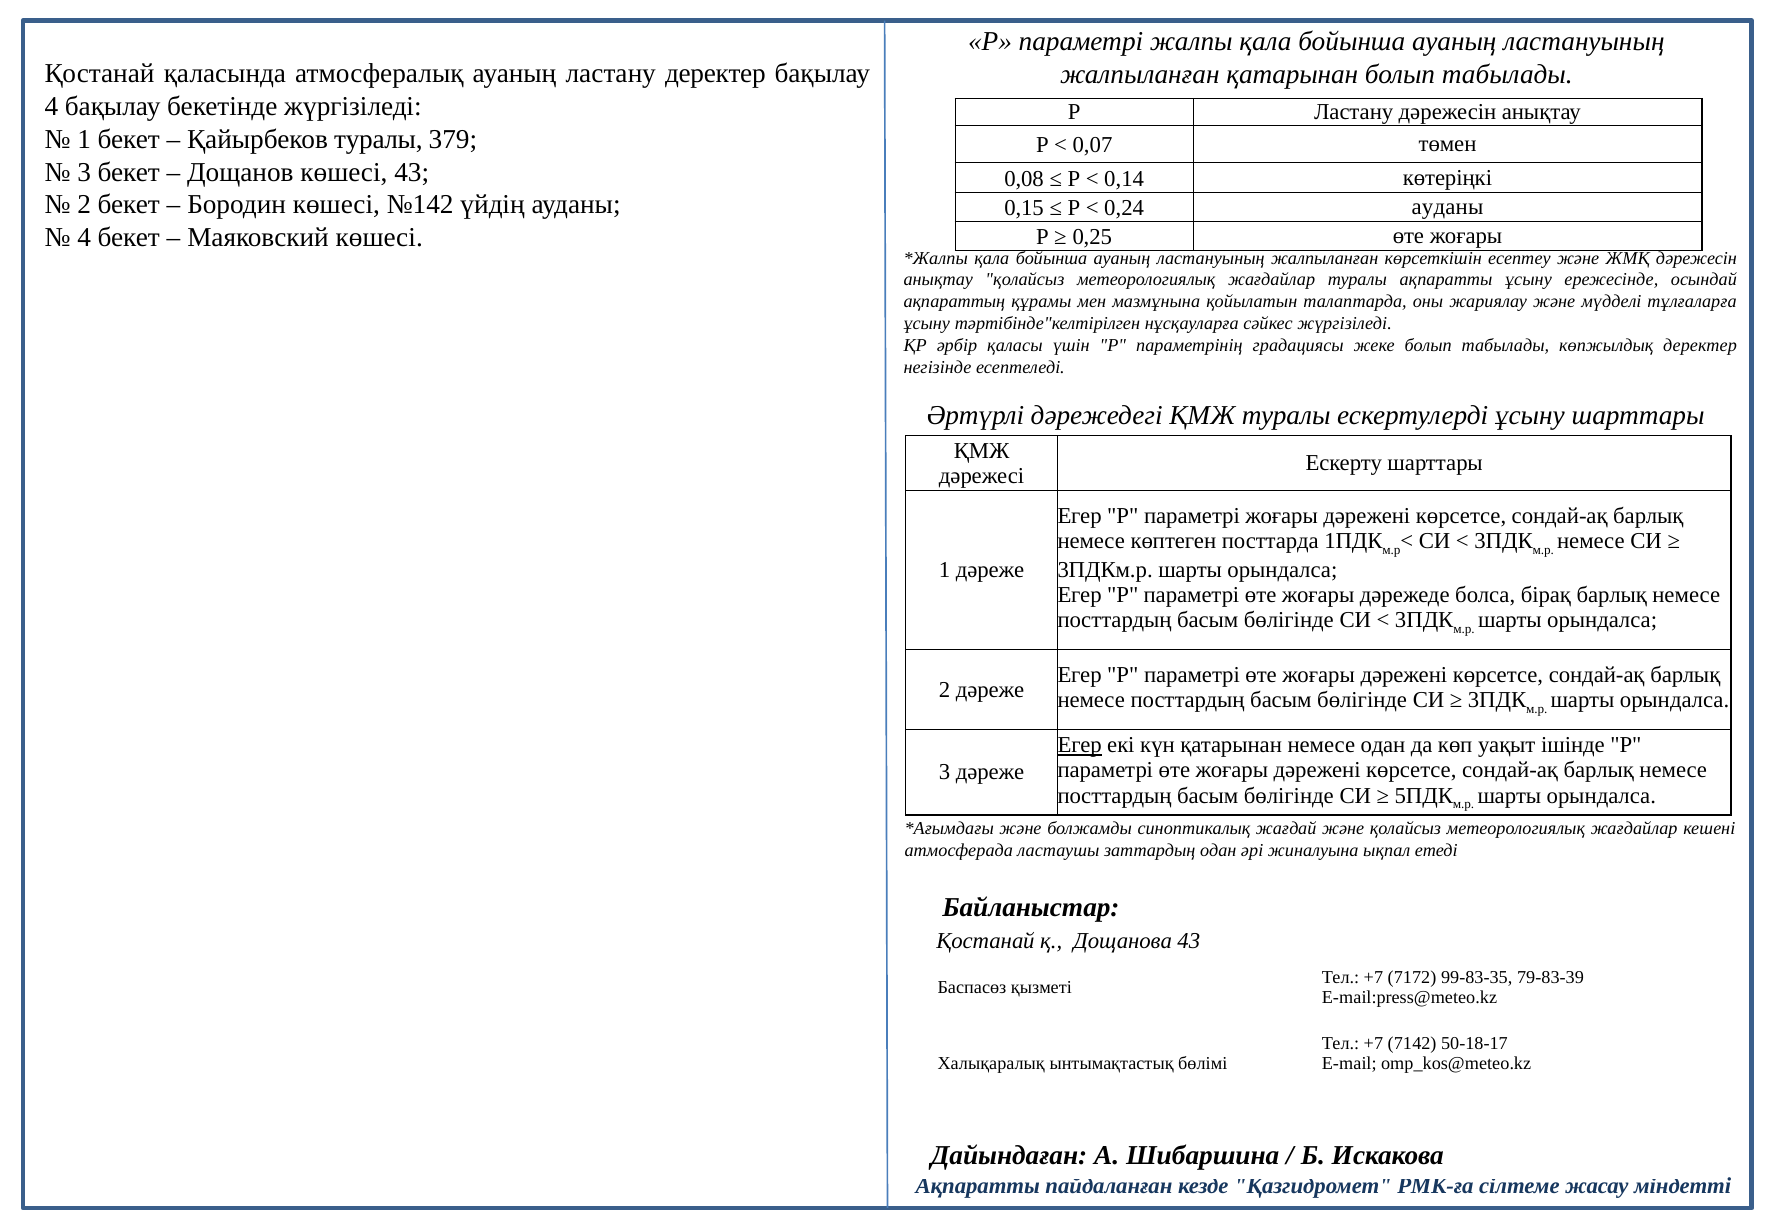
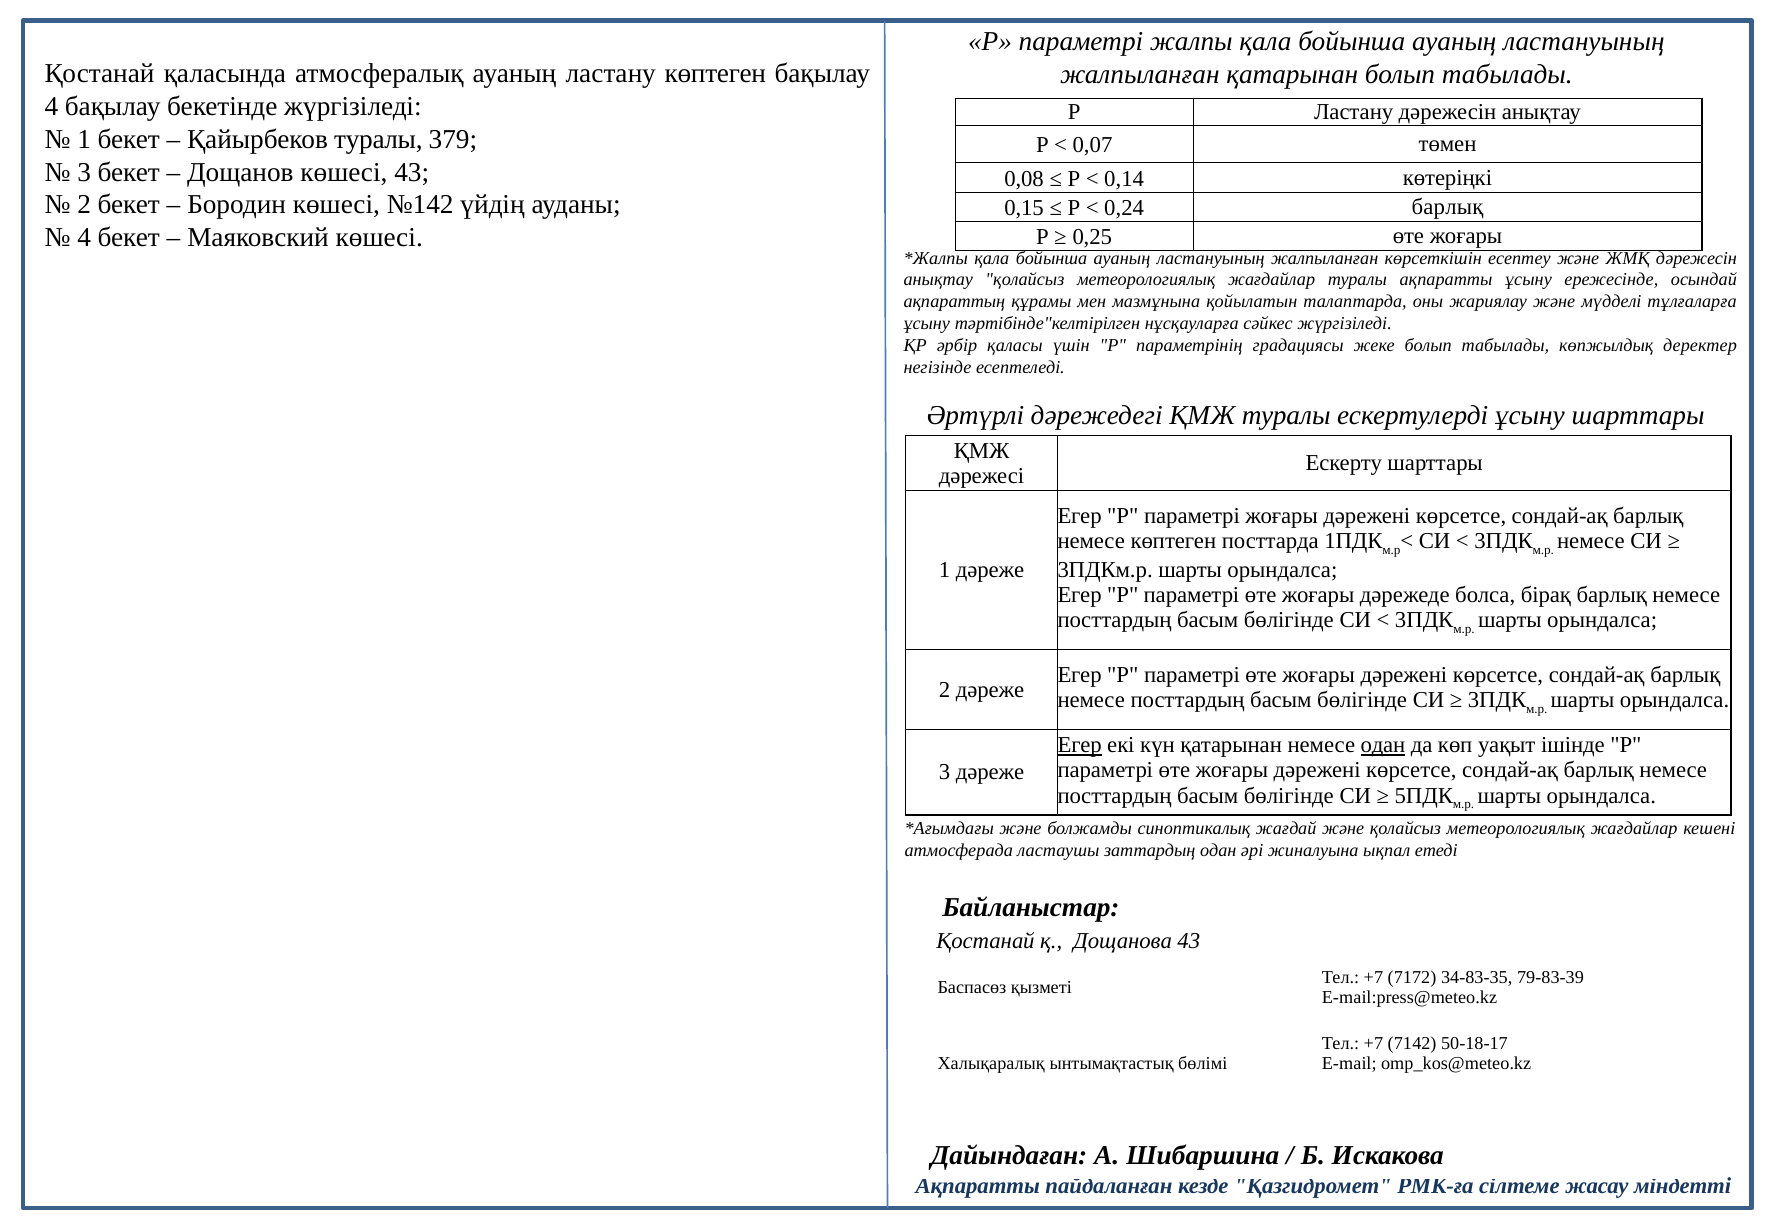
ластану деректер: деректер -> көптеген (715, 74)
0,24 ауданы: ауданы -> барлық (1448, 207)
одан underline: none -> present (1383, 745)
99-83-35: 99-83-35 -> 34-83-35 (1477, 977)
